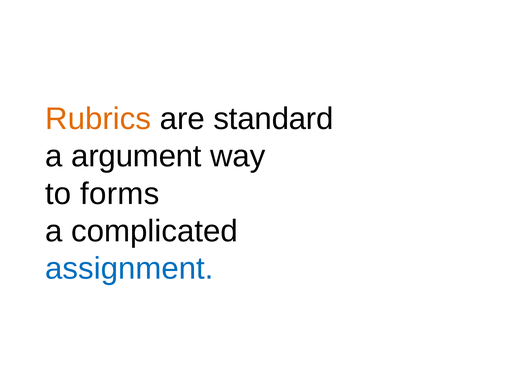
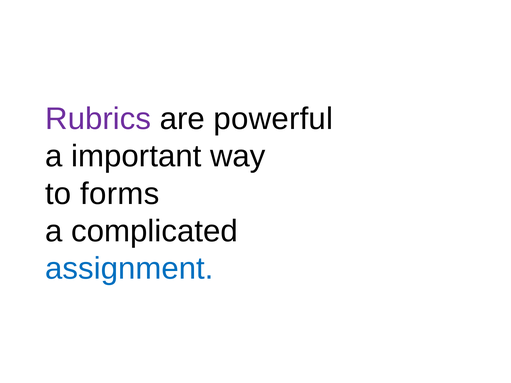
Rubrics colour: orange -> purple (98, 119)
standard: standard -> powerful (273, 119)
argument: argument -> important (136, 156)
